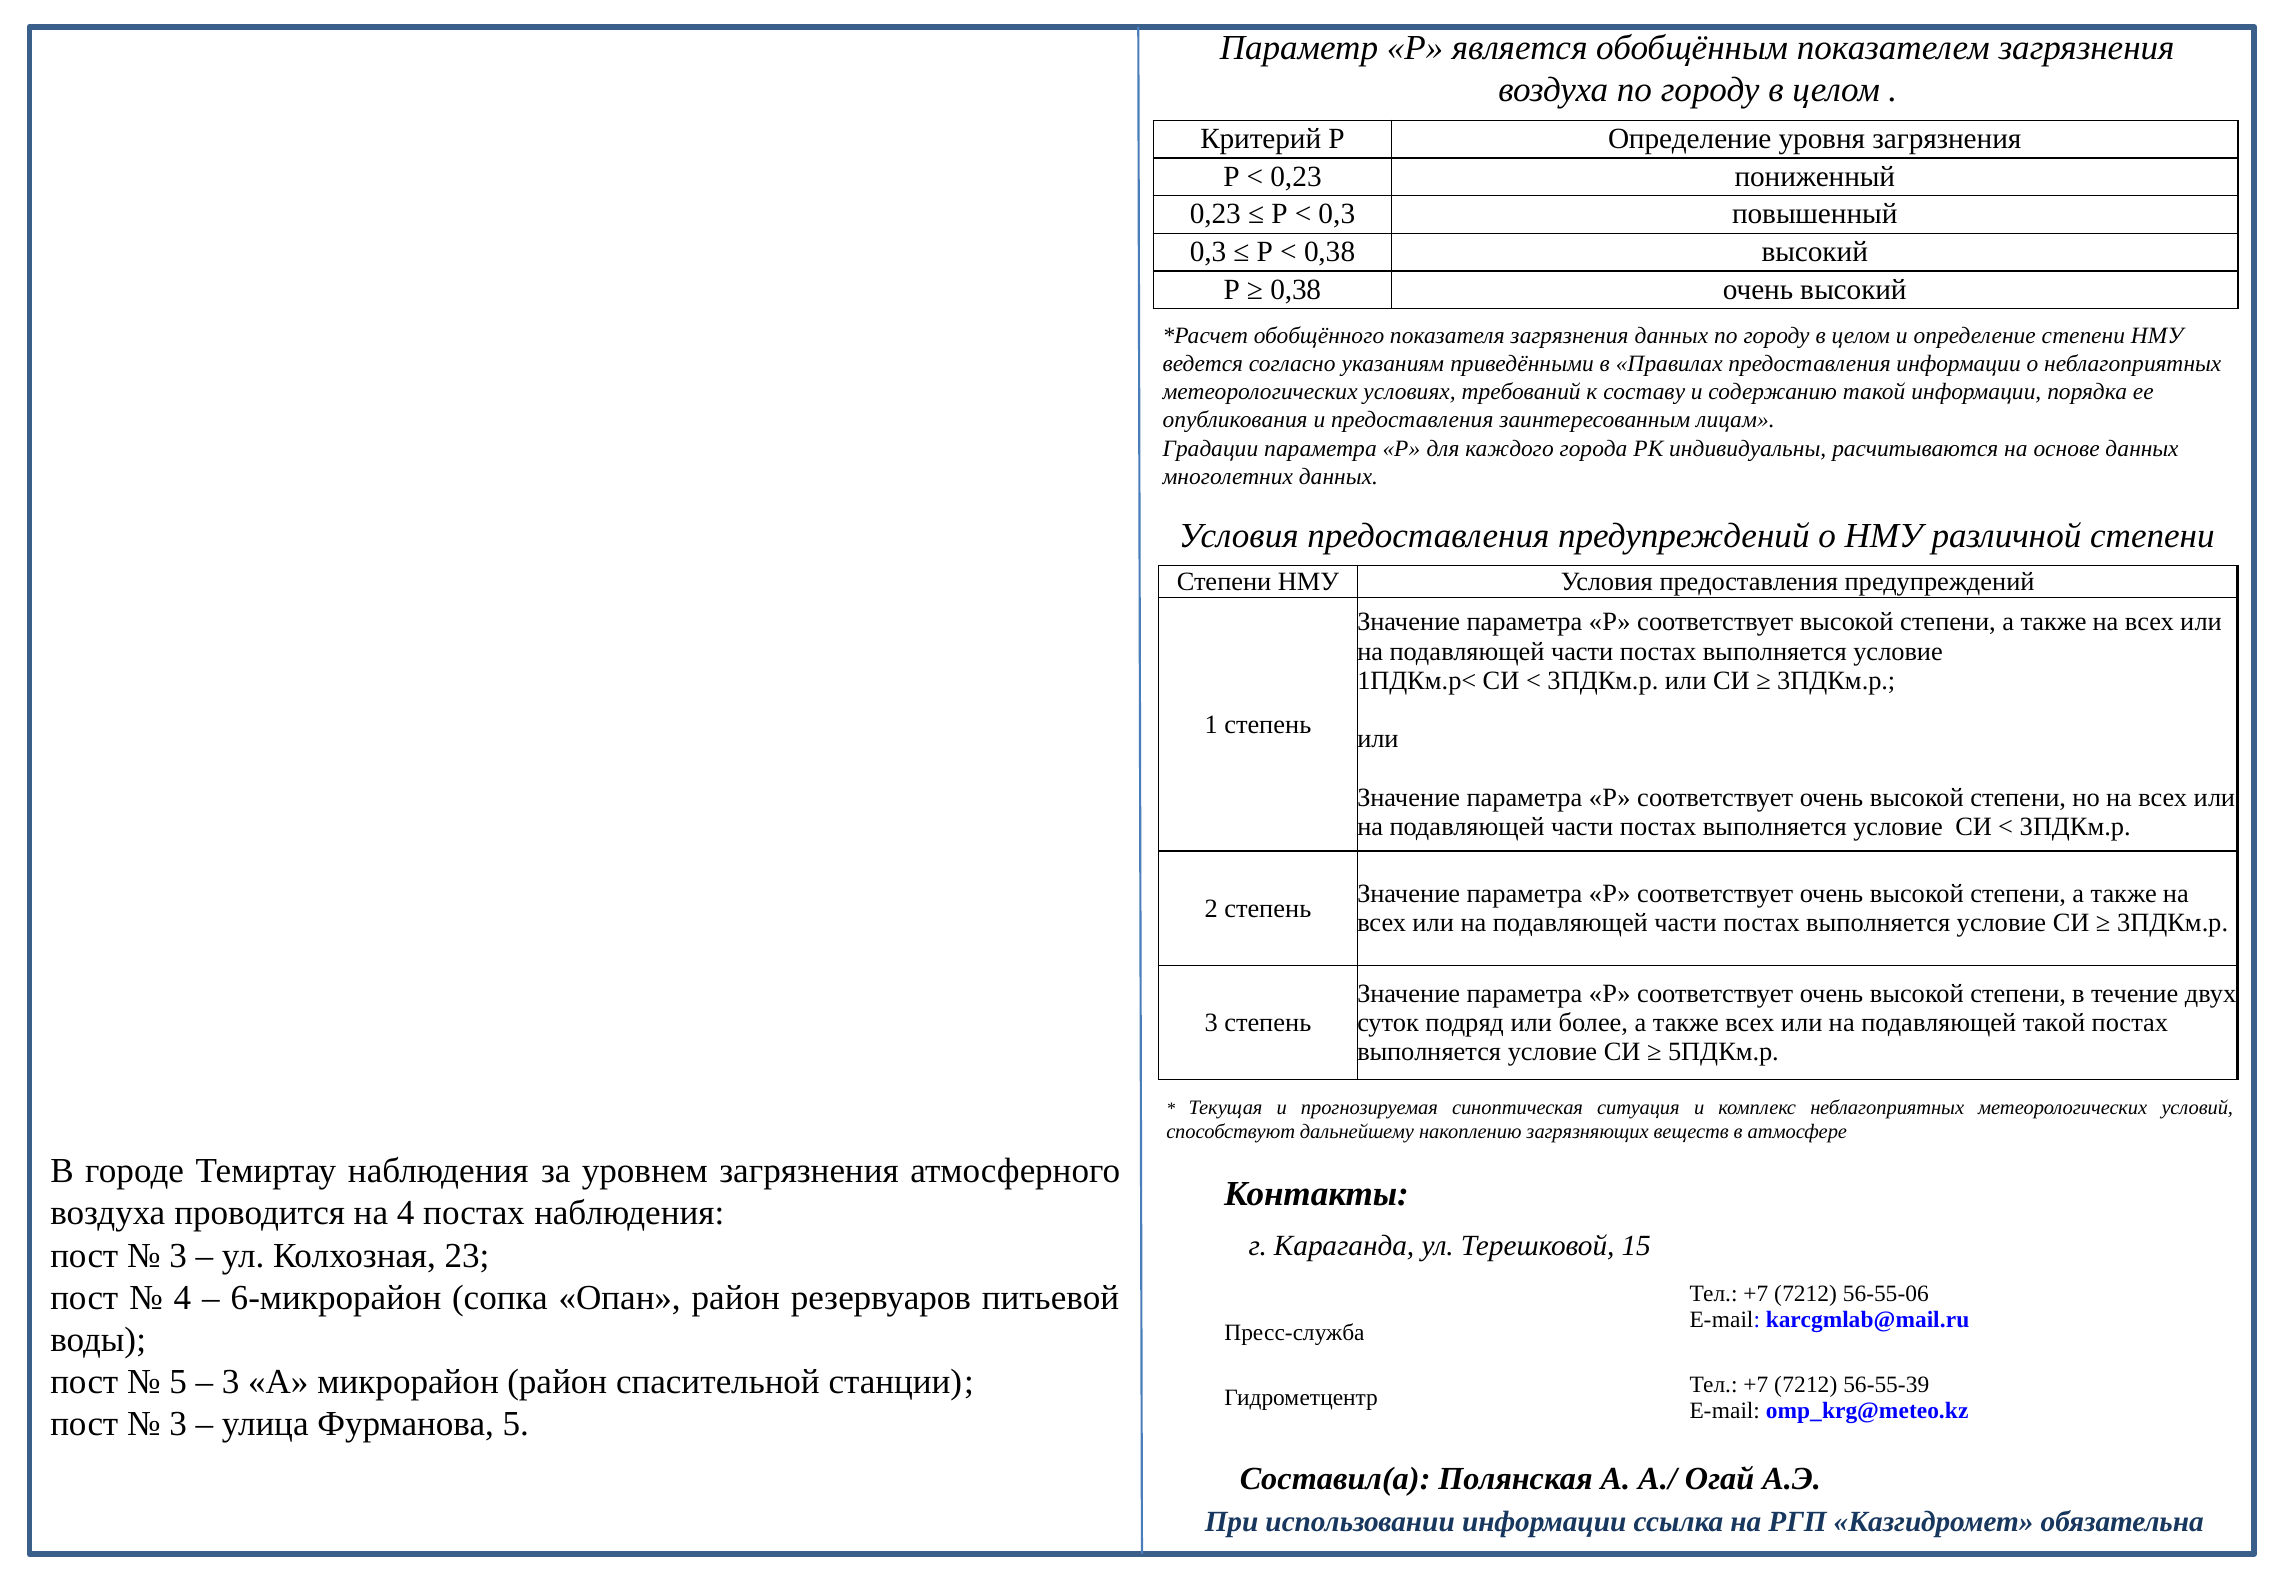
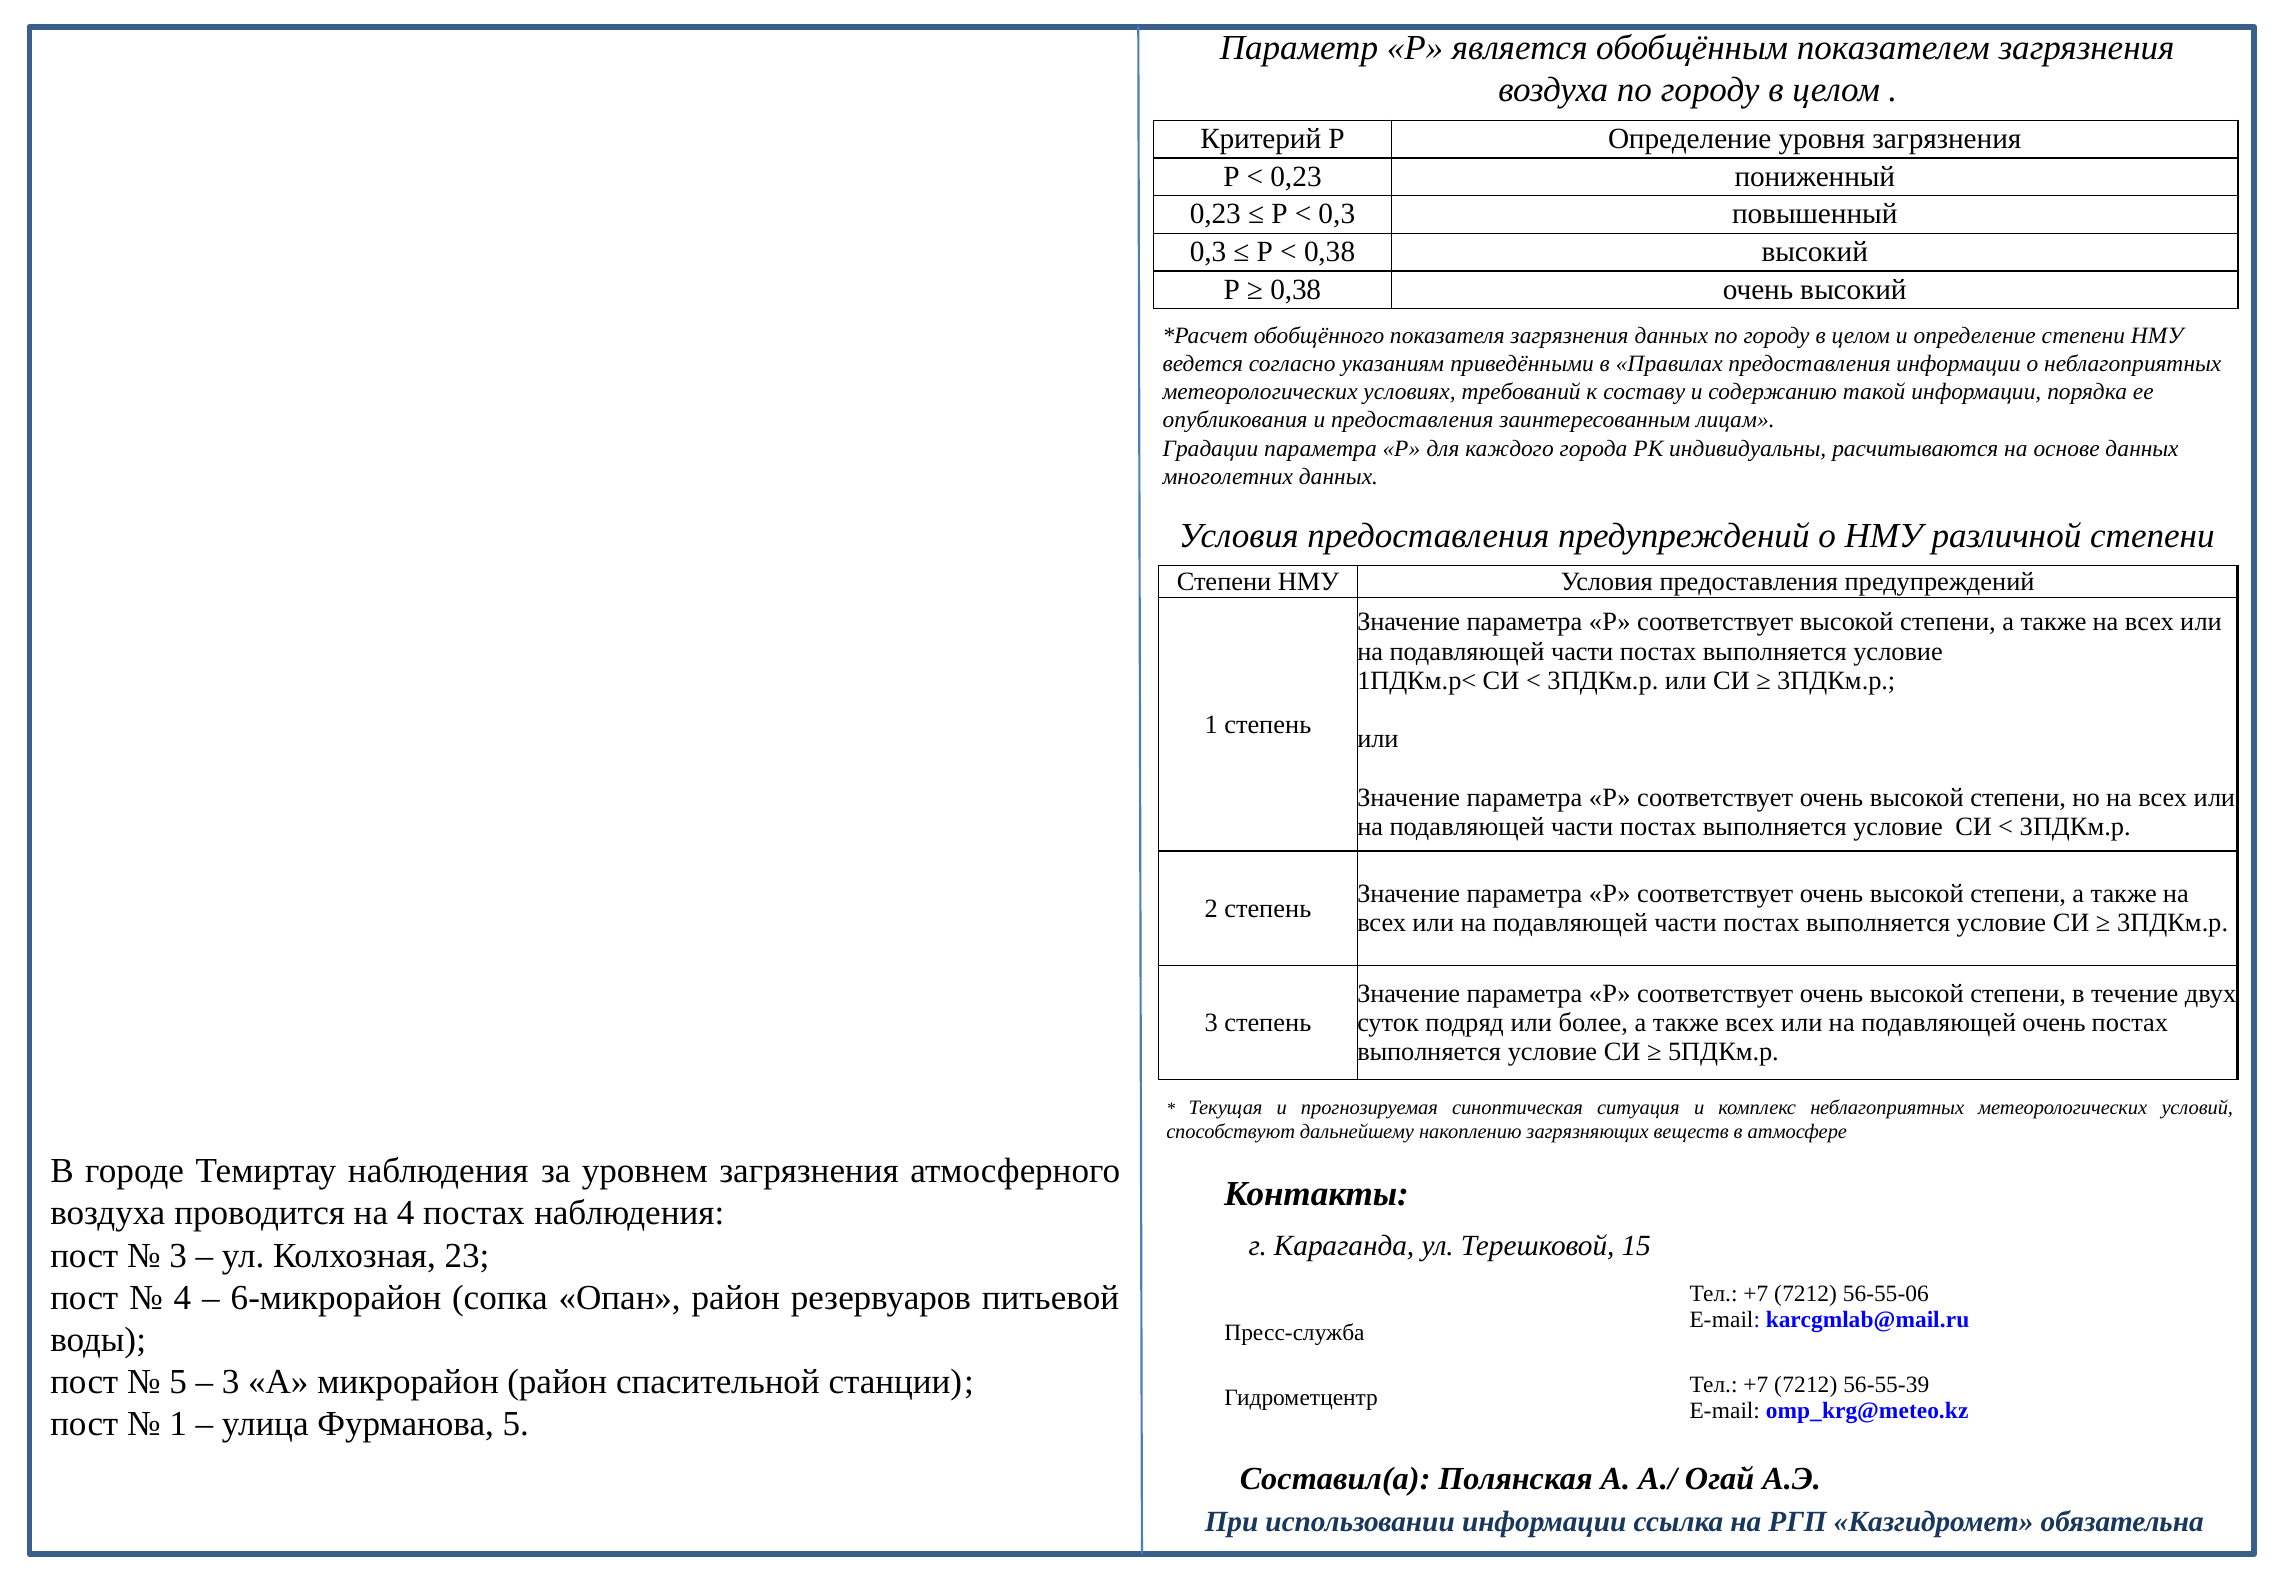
подавляющей такой: такой -> очень (2054, 1023)
3: 3 -> 1 (178, 1424)
